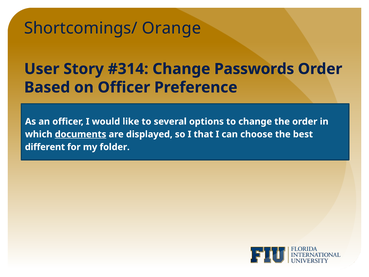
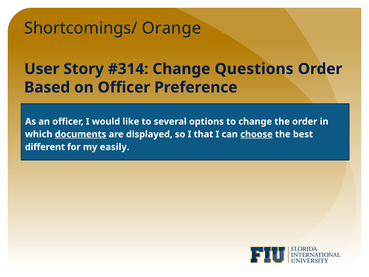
Passwords: Passwords -> Questions (254, 69)
choose underline: none -> present (256, 134)
folder: folder -> easily (115, 147)
